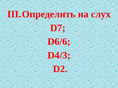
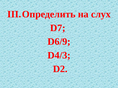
D6/6: D6/6 -> D6/9 (59, 42)
